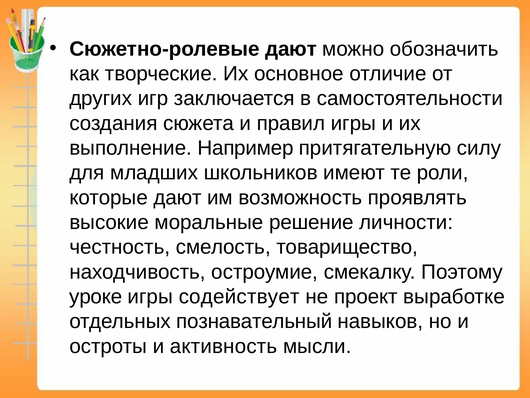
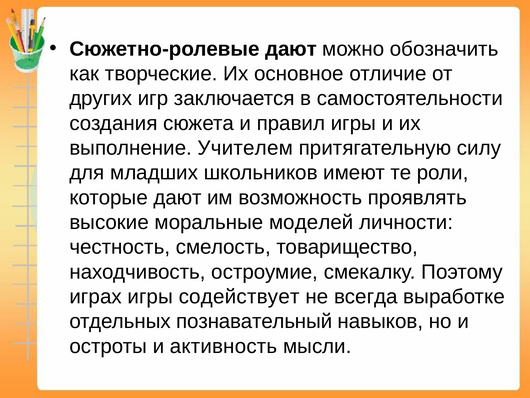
Например: Например -> Учителем (245, 148)
решение: решение -> моделей (311, 222)
уроке: уроке -> играх (96, 296)
проект: проект -> всегда (366, 296)
